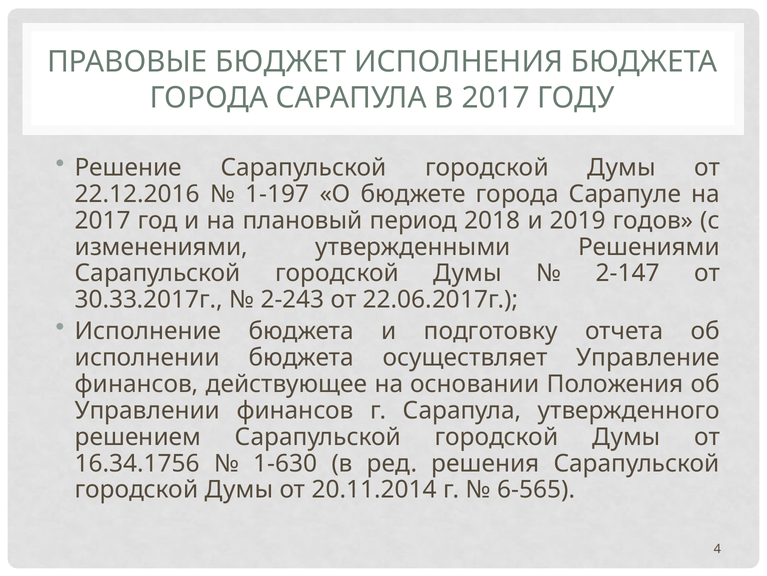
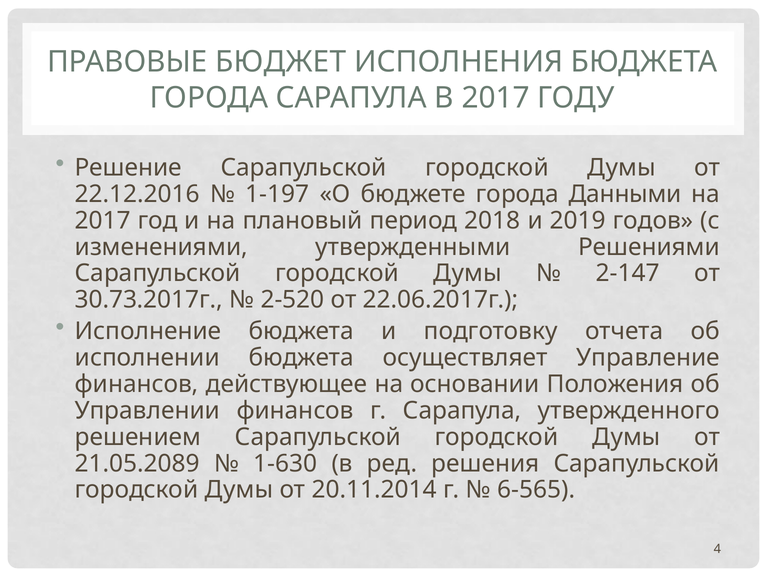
Сарапуле: Сарапуле -> Данными (625, 194)
30.33.2017г: 30.33.2017г -> 30.73.2017г (149, 300)
2-243: 2-243 -> 2-520 (292, 300)
16.34.1756: 16.34.1756 -> 21.05.2089 (137, 463)
